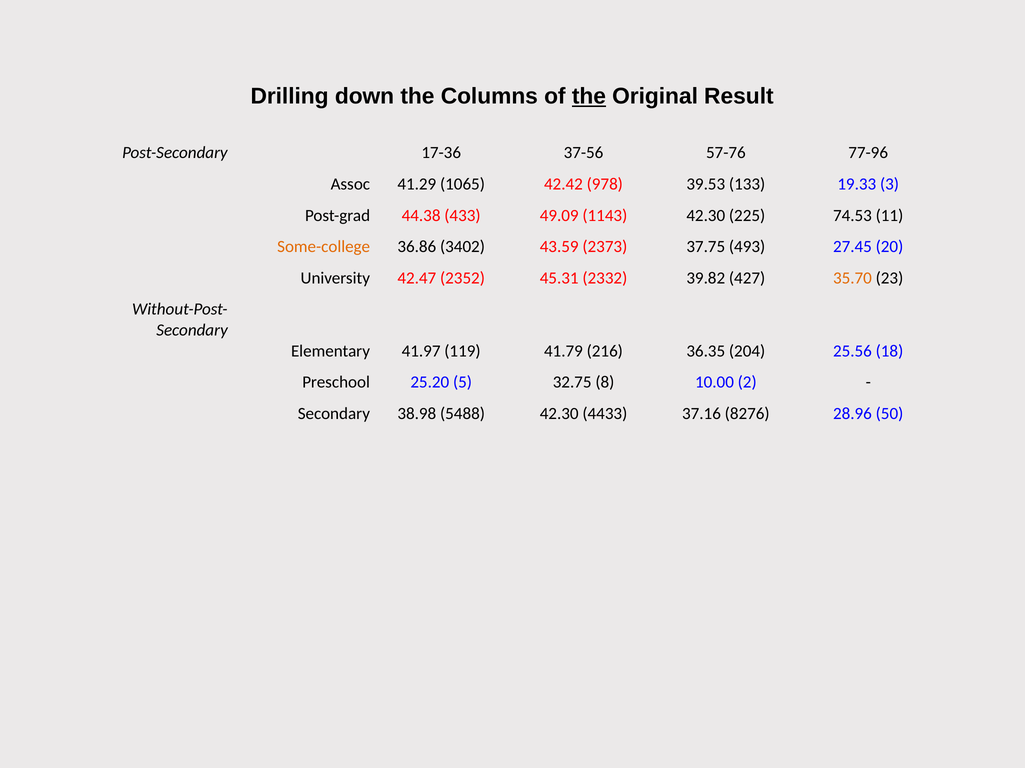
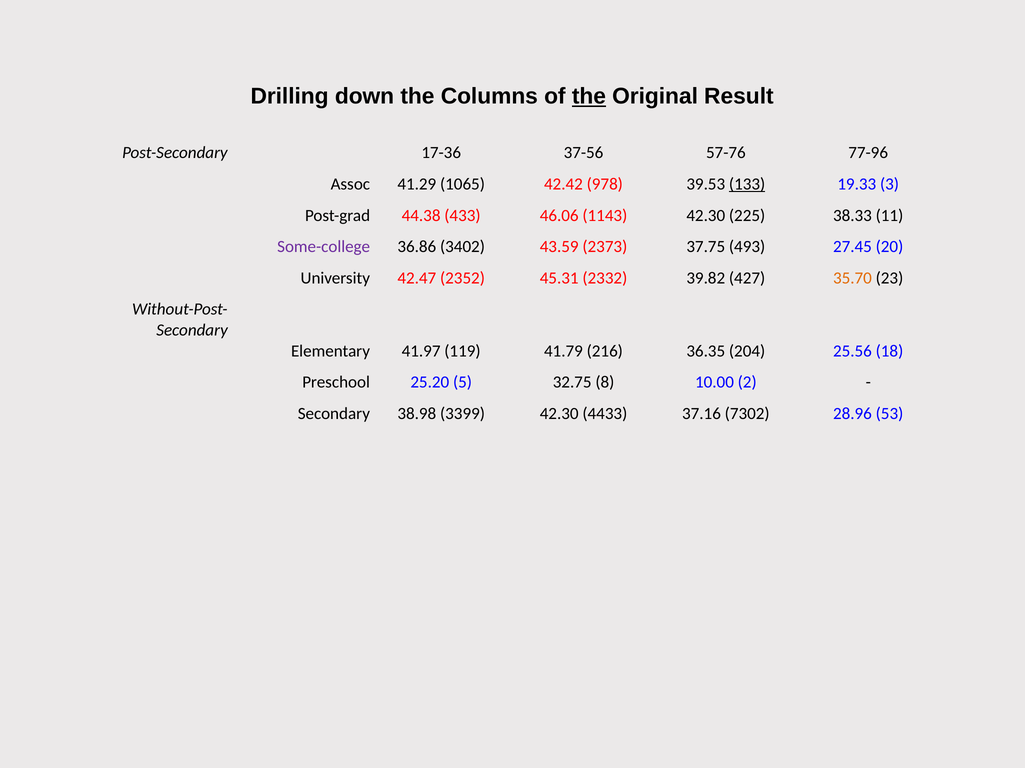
133 underline: none -> present (747, 184)
49.09: 49.09 -> 46.06 (559, 216)
74.53: 74.53 -> 38.33 (852, 216)
Some-college colour: orange -> purple (324, 247)
5488: 5488 -> 3399 (463, 414)
8276: 8276 -> 7302 (747, 414)
50: 50 -> 53 (890, 414)
